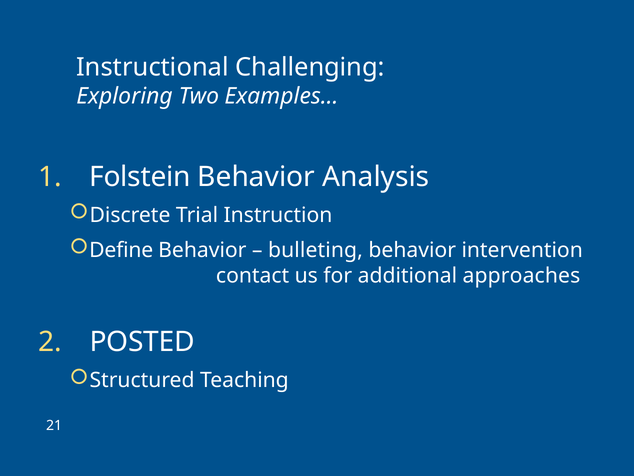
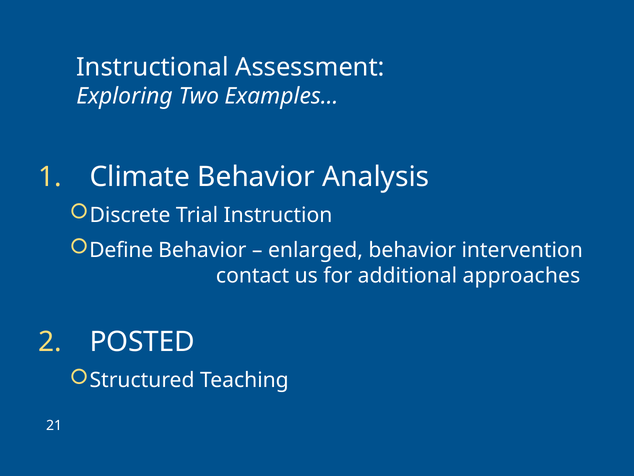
Challenging: Challenging -> Assessment (310, 67)
Folstein: Folstein -> Climate (140, 177)
bulleting: bulleting -> enlarged (316, 250)
